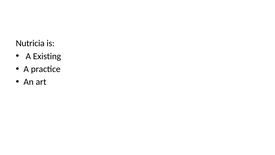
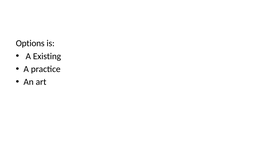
Nutricia: Nutricia -> Options (30, 43)
